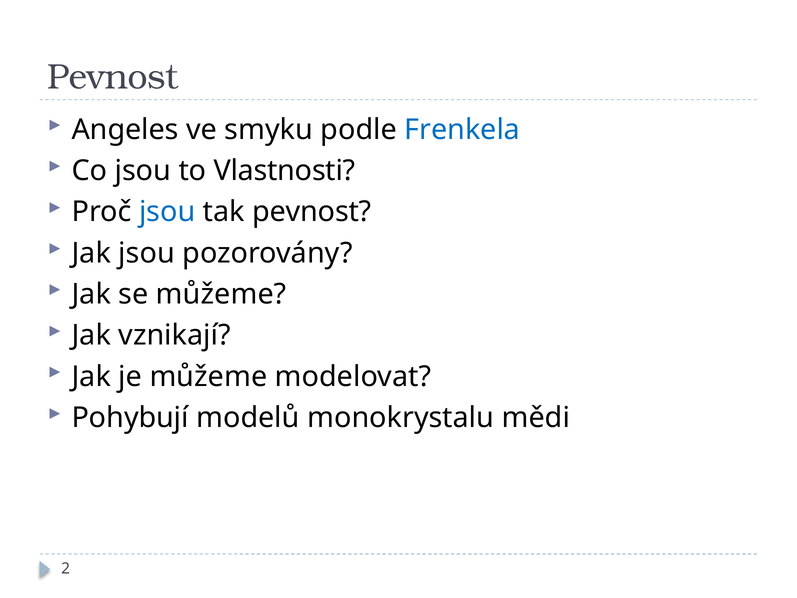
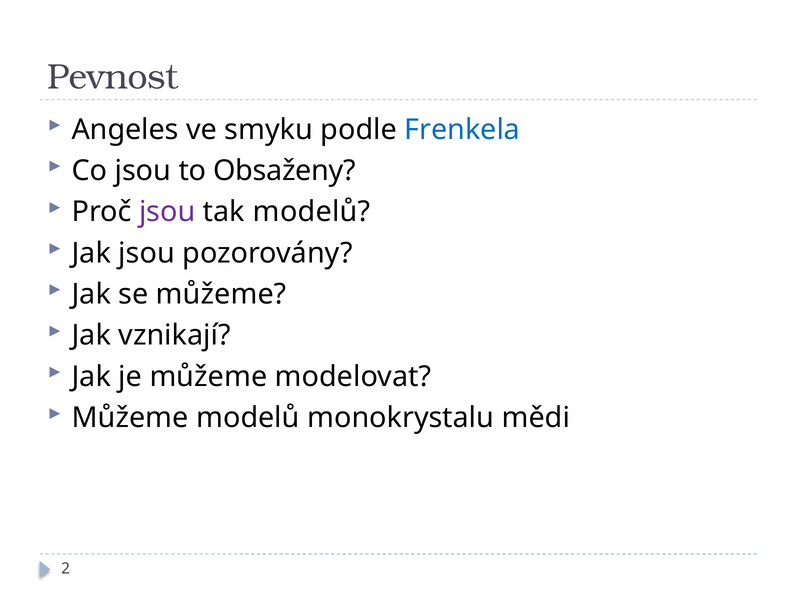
Vlastnosti: Vlastnosti -> Obsaženy (285, 171)
jsou colour: blue -> purple (167, 212)
tak pevnost: pevnost -> modelů (312, 212)
Pohybují: Pohybují -> Můžeme (130, 418)
